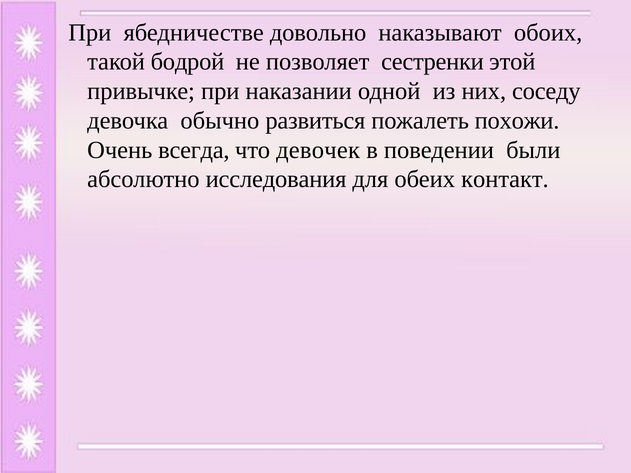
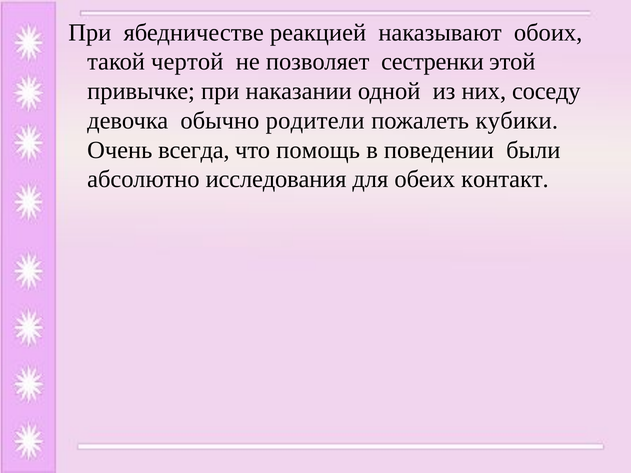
довольно: довольно -> реакцией (318, 33)
бодрой: бодрой -> чертой (187, 62)
развиться: развиться -> родители (315, 121)
похожи: похожи -> кубики (517, 121)
девочек: девочек -> помощь (318, 150)
